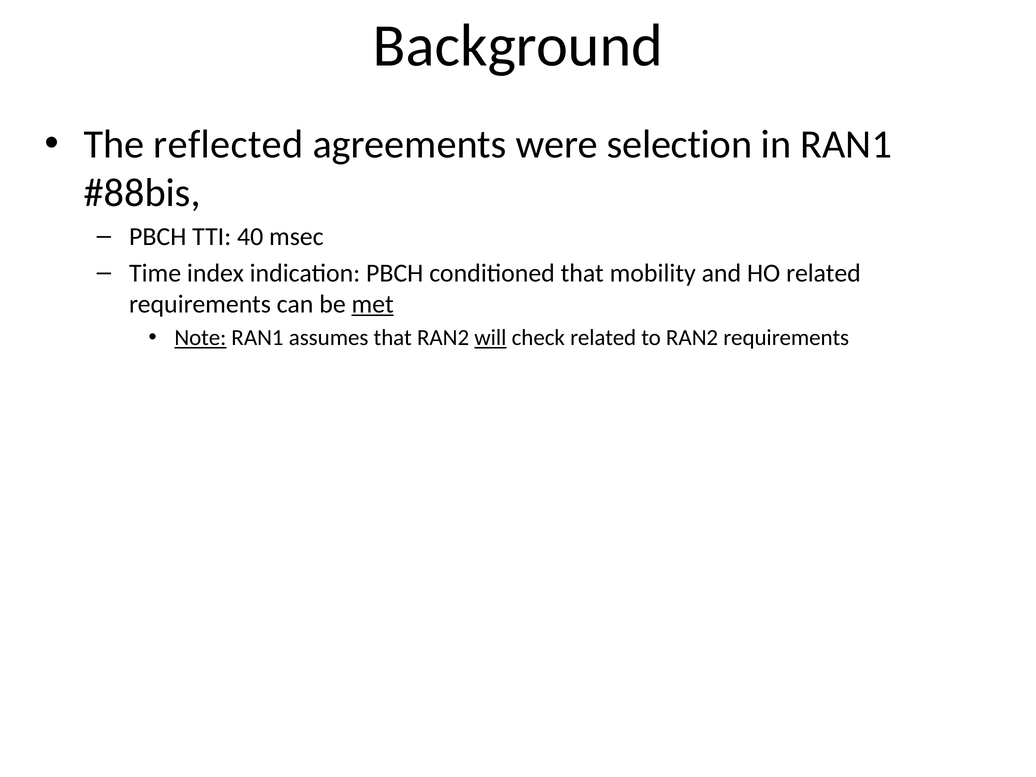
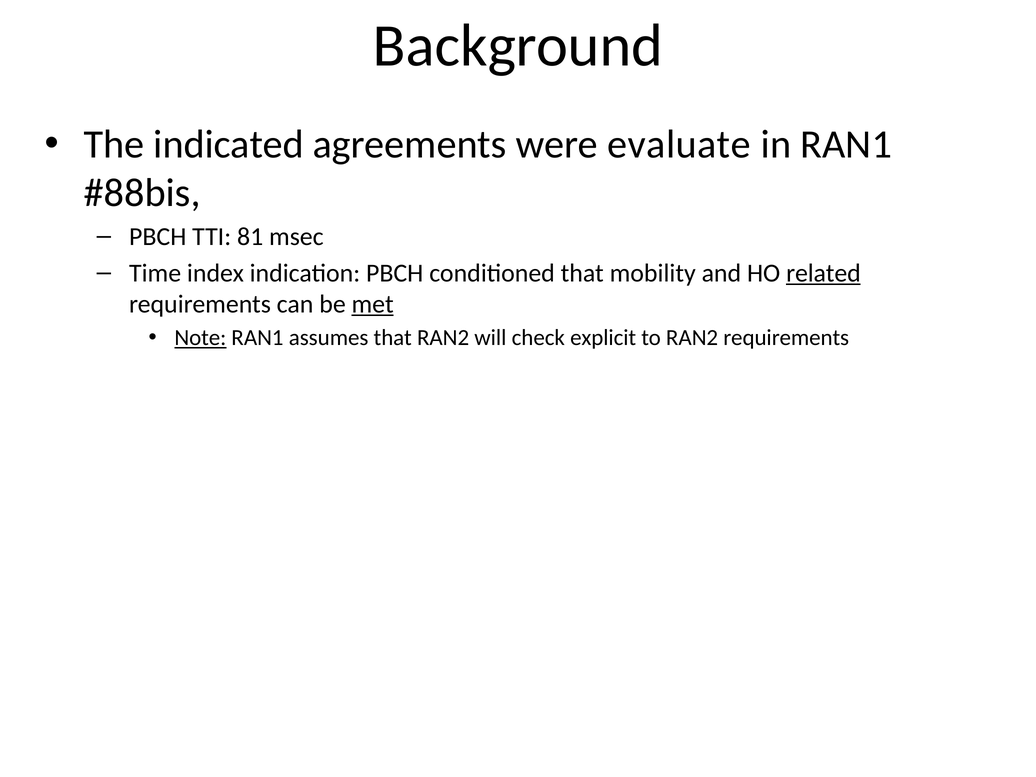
reflected: reflected -> indicated (229, 144)
selection: selection -> evaluate (679, 144)
40: 40 -> 81 (250, 237)
related underline: none -> present (823, 273)
will underline: present -> none (490, 338)
check related: related -> explicit (603, 338)
